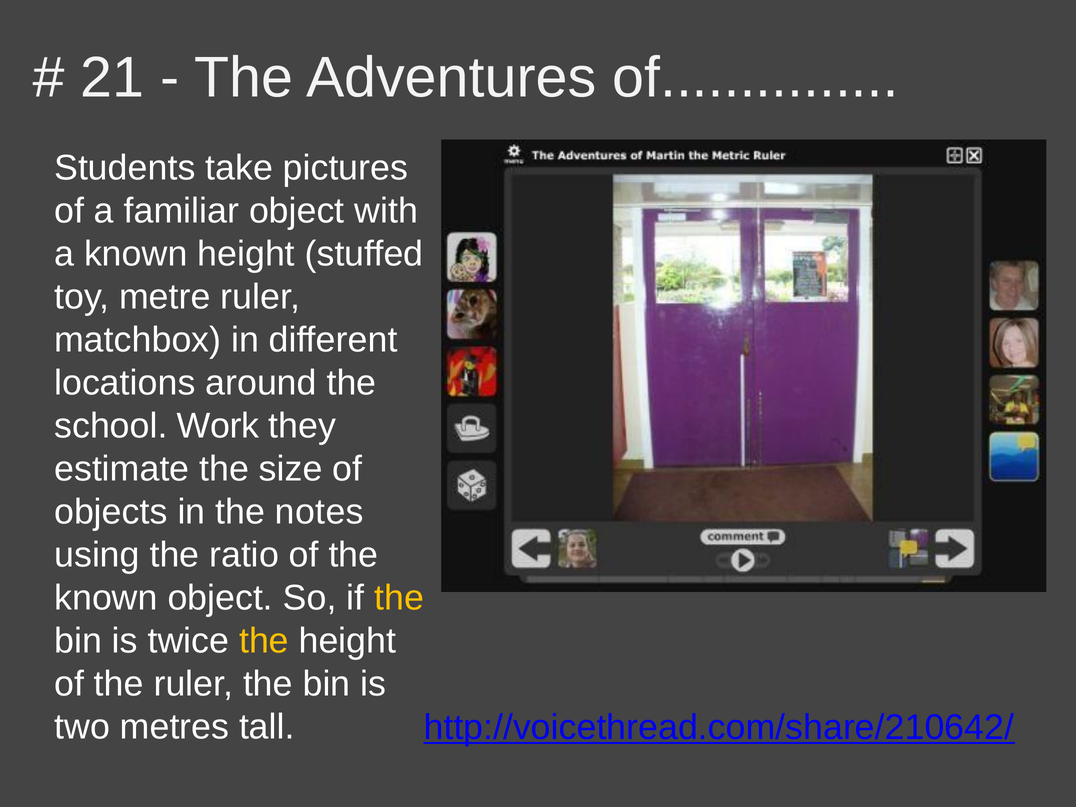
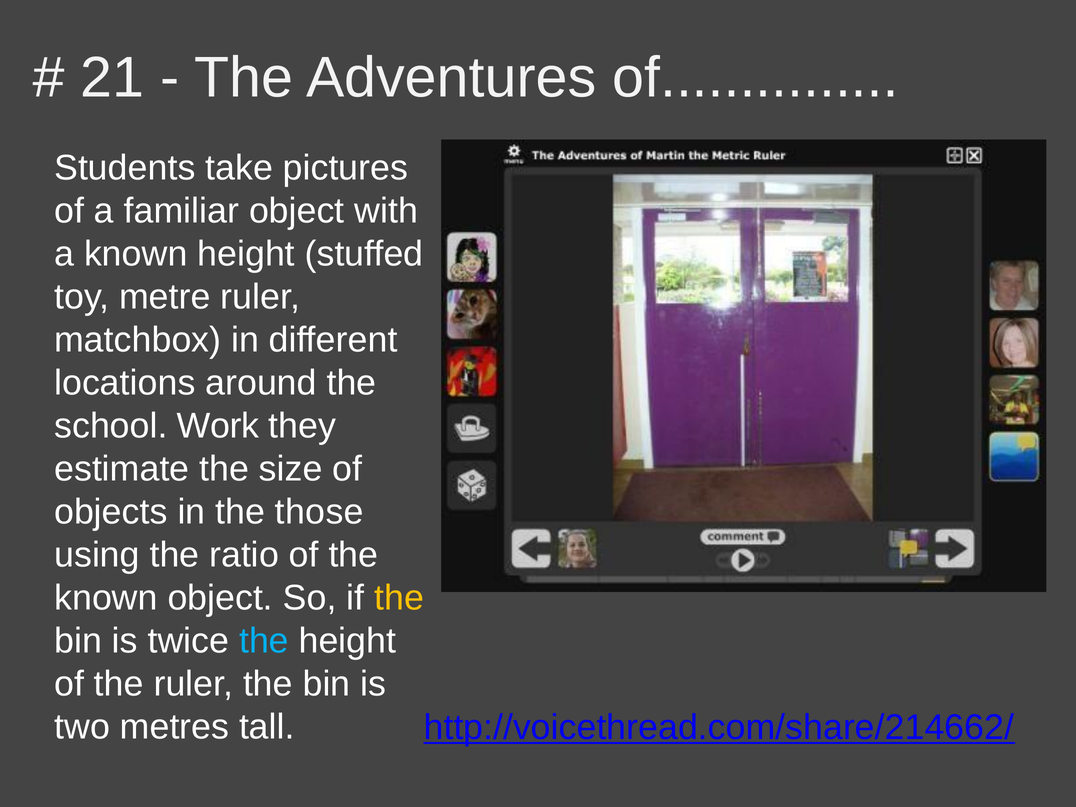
notes: notes -> those (319, 512)
the colour: yellow -> light blue (264, 641)
http://voicethread.com/share/210642/: http://voicethread.com/share/210642/ -> http://voicethread.com/share/214662/ (719, 727)
